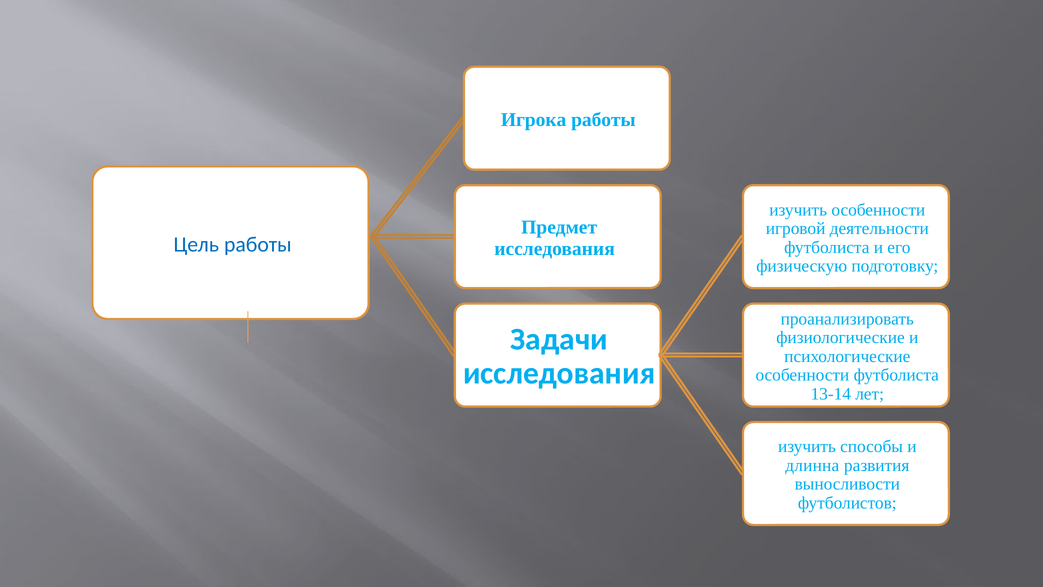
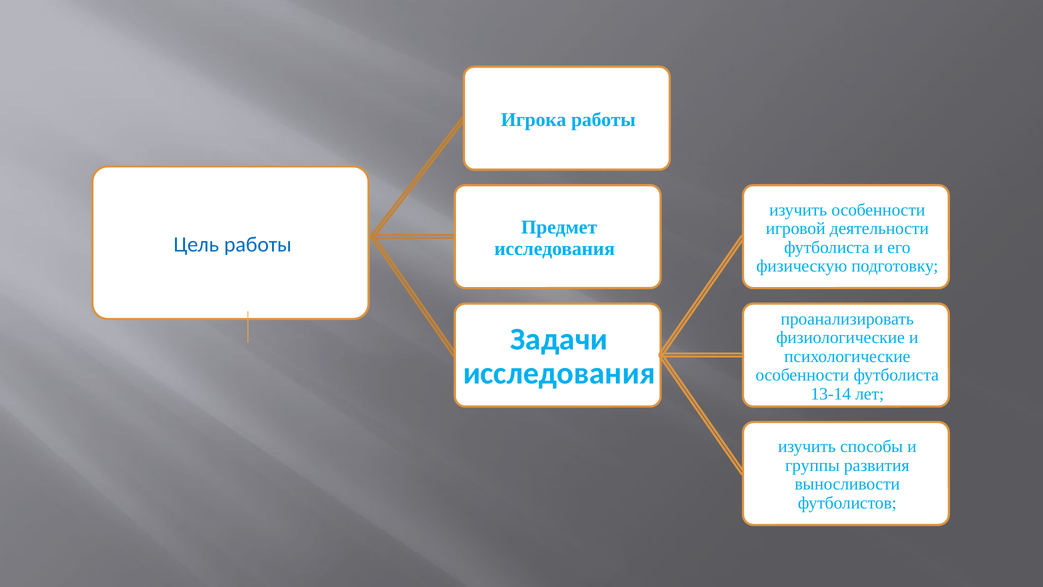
длинна: длинна -> группы (812, 465)
